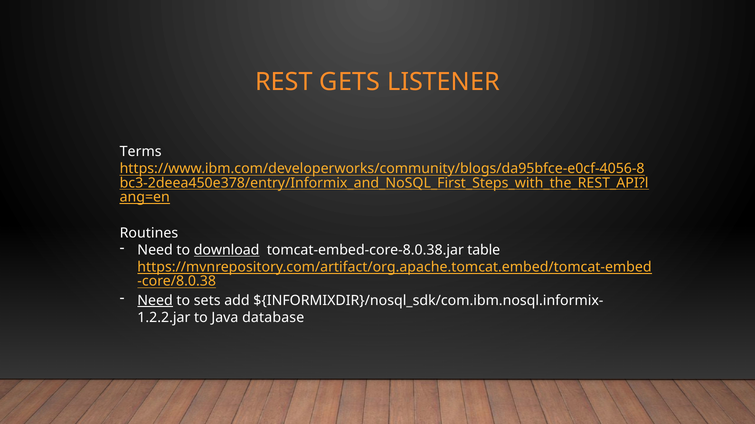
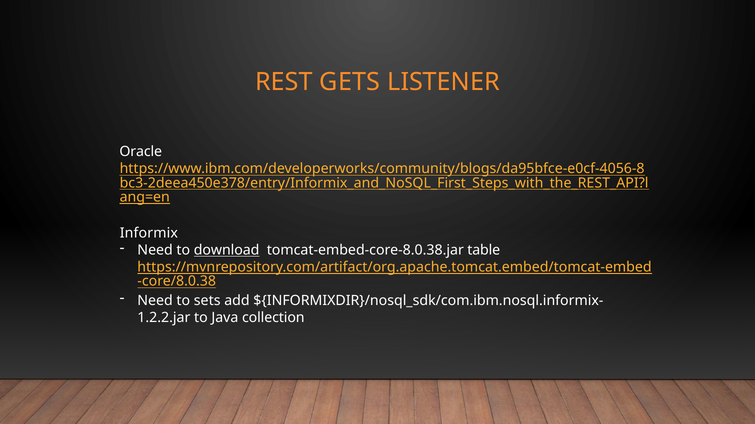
Terms: Terms -> Oracle (141, 152)
Routines: Routines -> Informix (149, 234)
Need underline: present -> none (155, 301)
database: database -> collection (273, 318)
